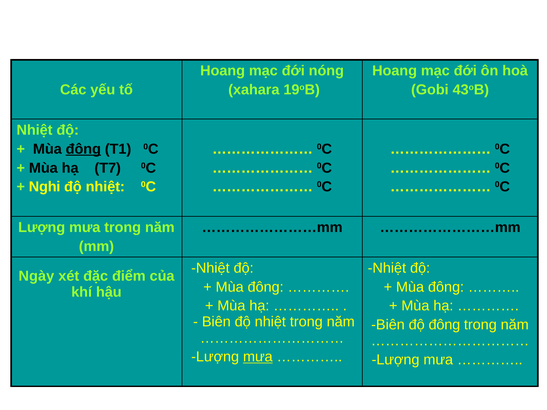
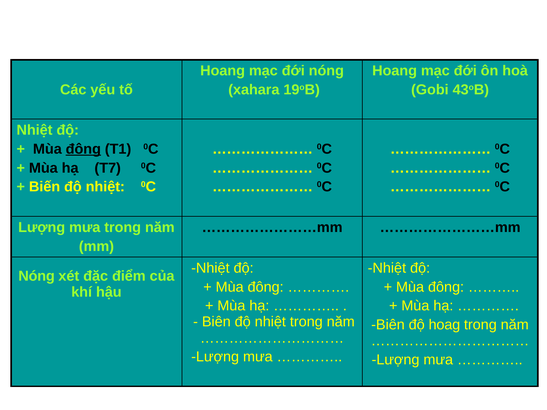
Nghi: Nghi -> Biến (45, 187)
Ngày: Ngày -> Nóng (37, 276)
độ đông: đông -> hoag (444, 325)
mưa underline: present -> none (258, 357)
